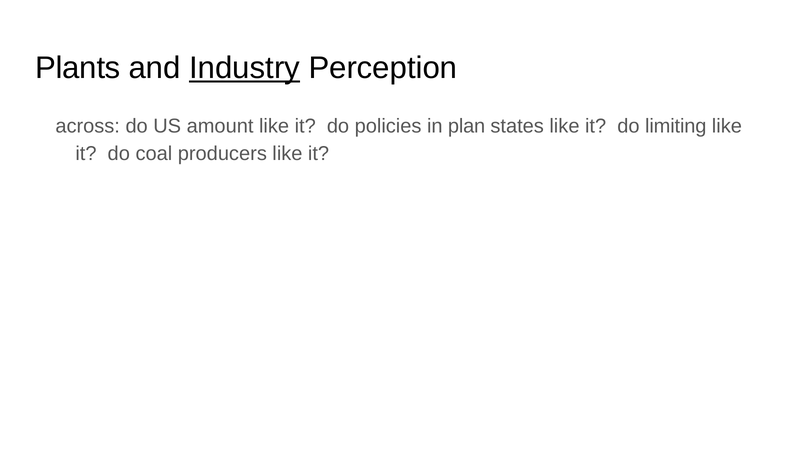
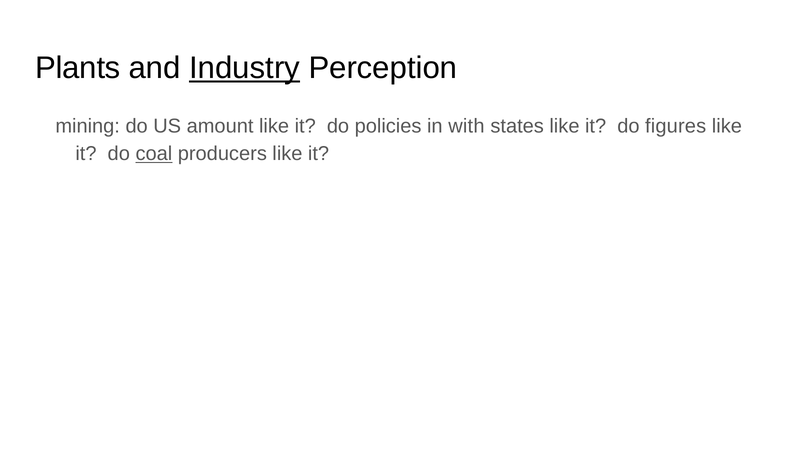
across: across -> mining (88, 126)
plan: plan -> with (466, 126)
limiting: limiting -> figures (676, 126)
coal underline: none -> present (154, 154)
